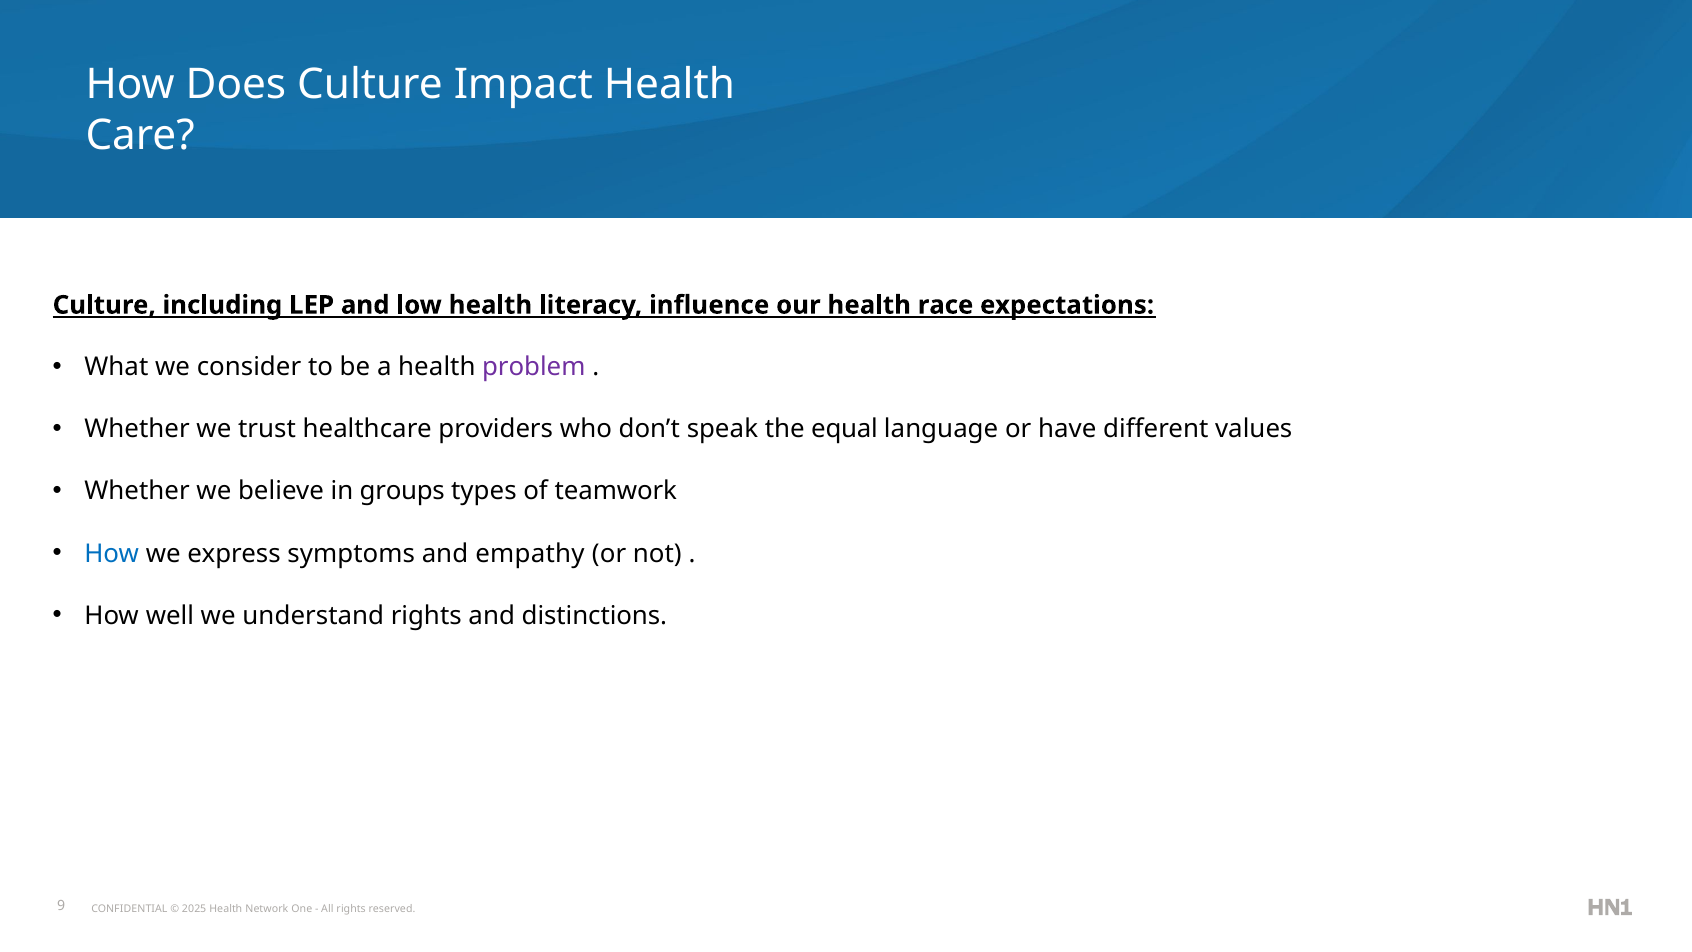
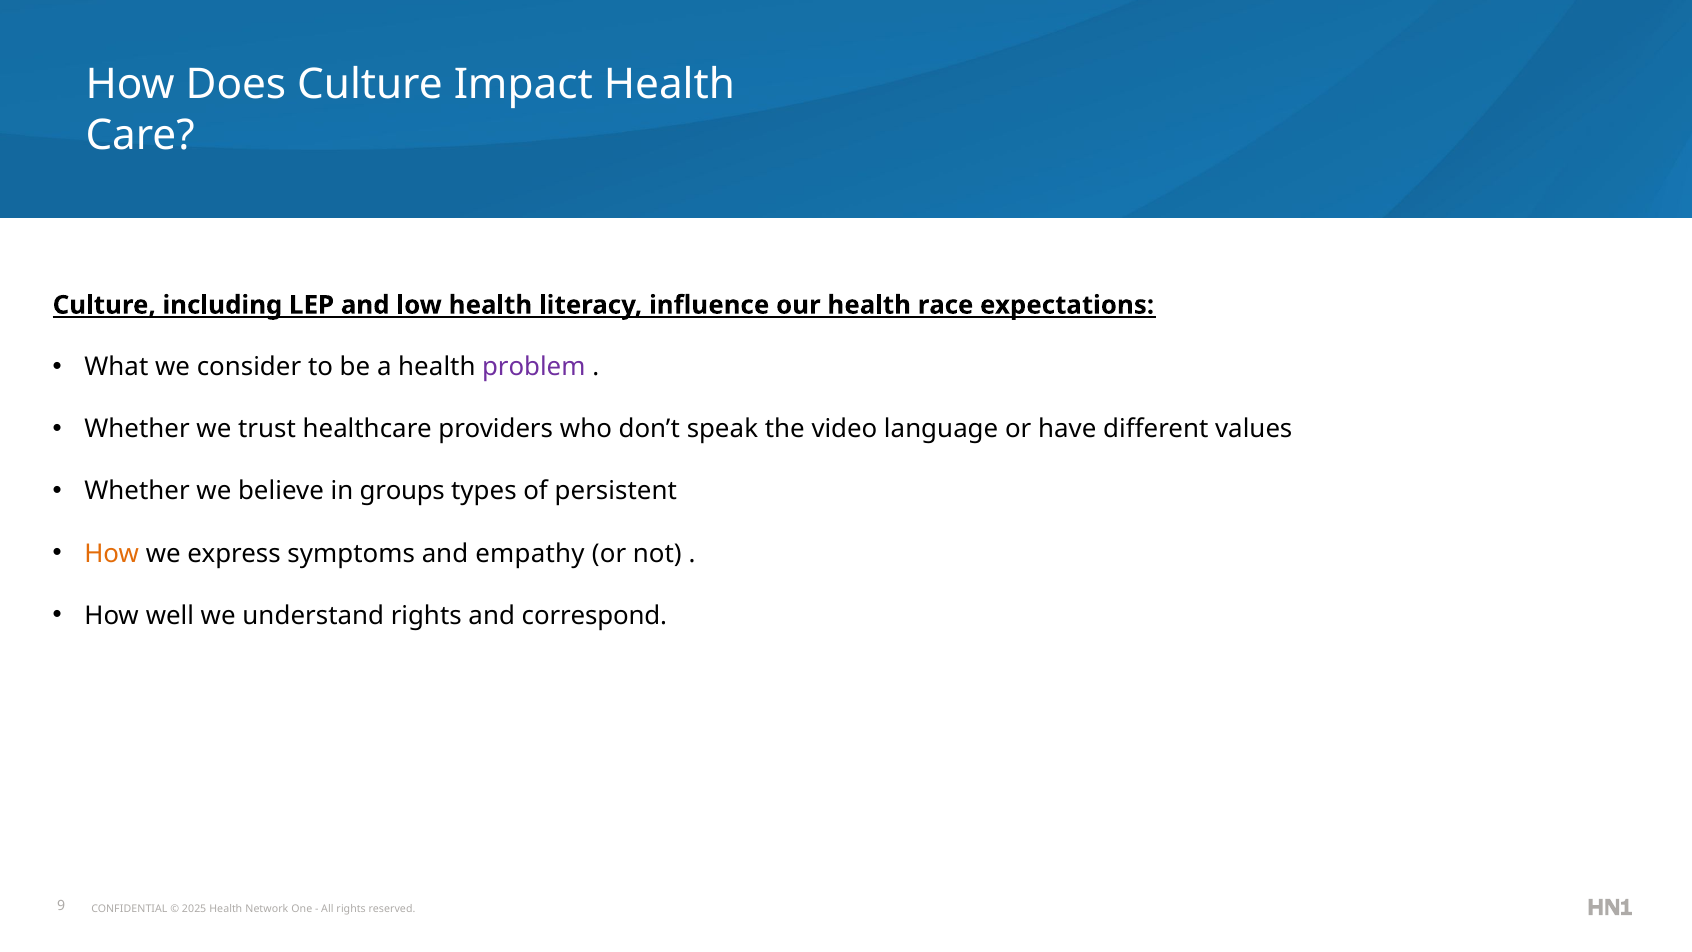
equal: equal -> video (844, 429)
teamwork: teamwork -> persistent (616, 491)
How colour: blue -> orange (112, 553)
distinctions: distinctions -> correspond (594, 615)
